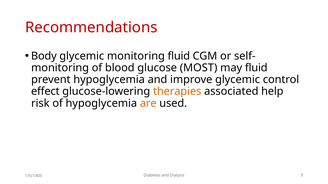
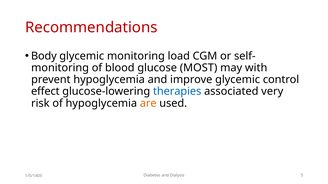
monitoring fluid: fluid -> load (179, 56)
may fluid: fluid -> with (256, 68)
therapies colour: orange -> blue (177, 92)
help: help -> very (272, 92)
